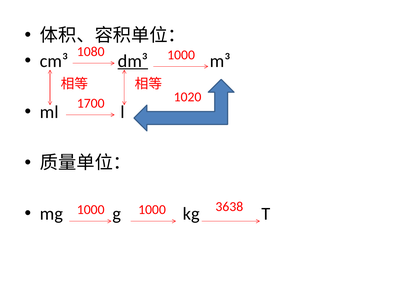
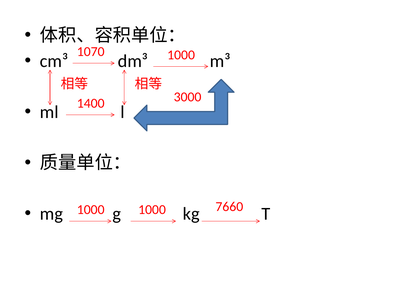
1080: 1080 -> 1070 (91, 52)
dm³ underline: present -> none (133, 61)
1020: 1020 -> 3000 (188, 97)
1700: 1700 -> 1400 (91, 104)
3638: 3638 -> 7660 (229, 207)
